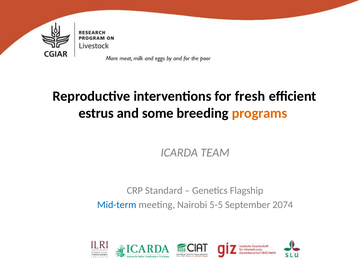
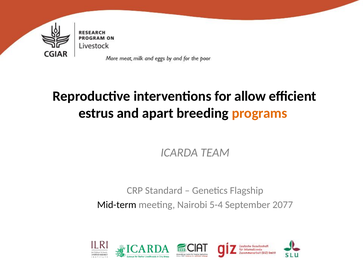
fresh: fresh -> allow (250, 96)
some: some -> apart (158, 113)
Mid-term colour: blue -> black (117, 204)
5-5: 5-5 -> 5-4 (216, 204)
2074: 2074 -> 2077 (283, 204)
